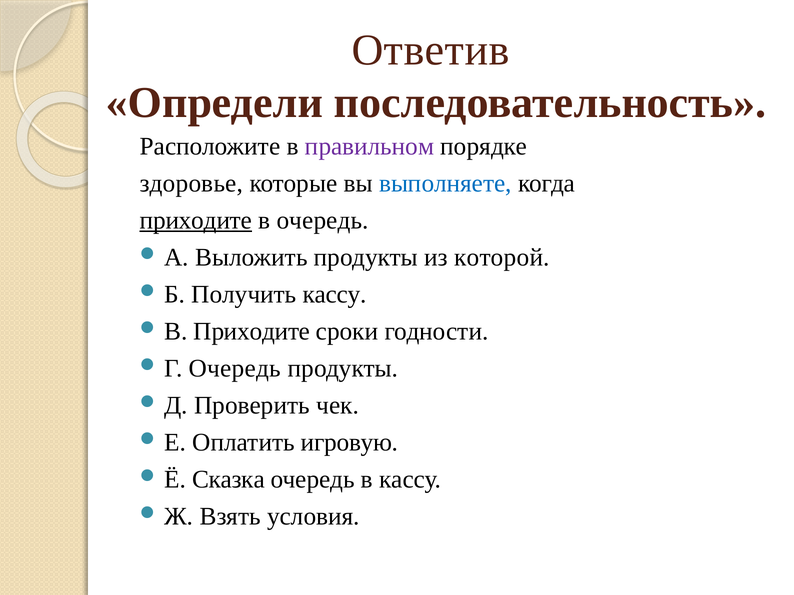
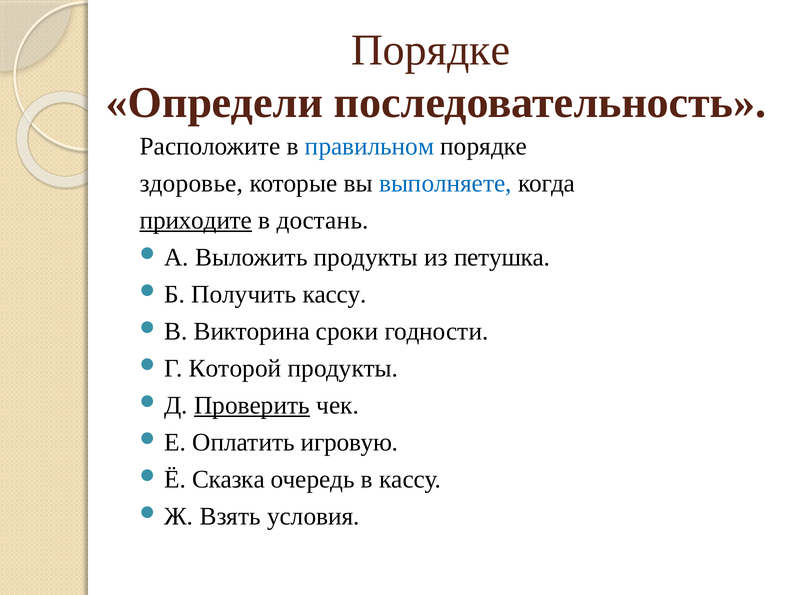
Ответив: Ответив -> Порядке (431, 50)
правильном colour: purple -> blue (370, 147)
в очередь: очередь -> достань (323, 221)
которой: которой -> петушка (502, 258)
Приходите: Приходите -> Викторина (252, 332)
Очередь: Очередь -> Которой (235, 369)
Проверить underline: none -> present (252, 406)
